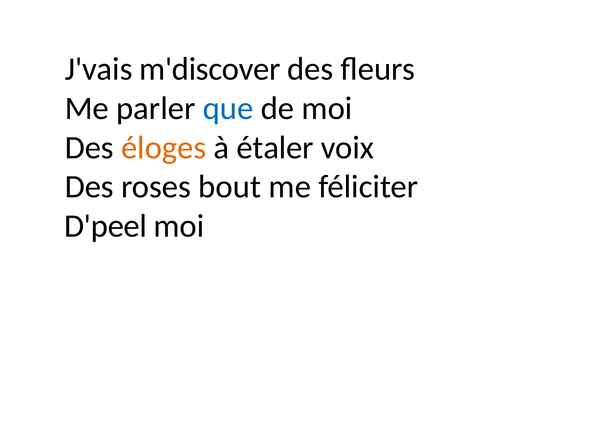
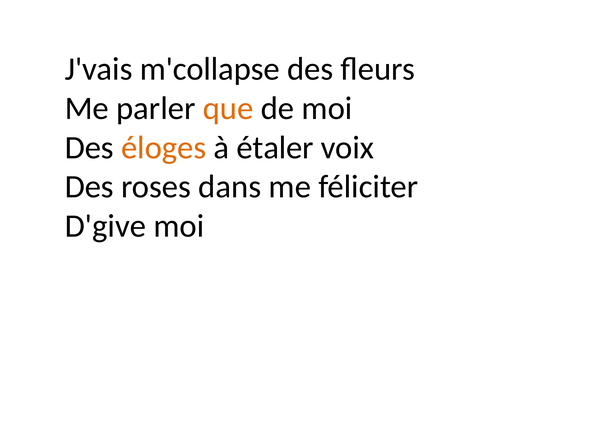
m'discover: m'discover -> m'collapse (210, 69)
que colour: blue -> orange (228, 108)
bout: bout -> dans (230, 187)
D'peel: D'peel -> D'give (105, 226)
